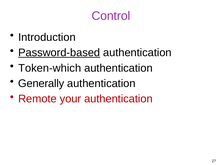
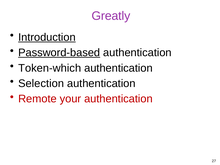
Control: Control -> Greatly (111, 16)
Introduction underline: none -> present (47, 37)
Generally: Generally -> Selection (41, 83)
